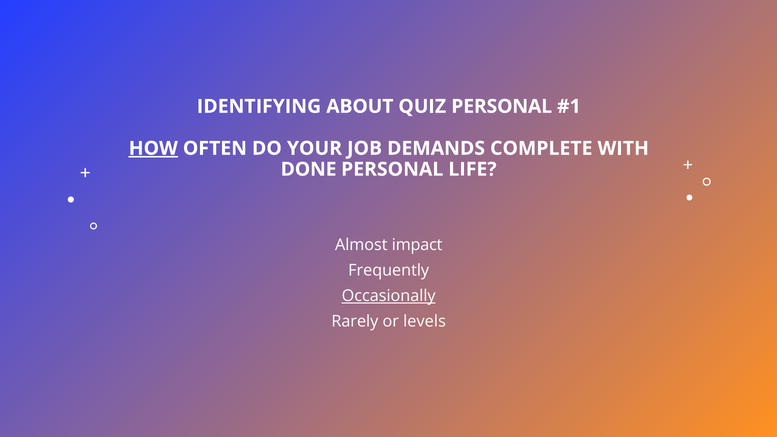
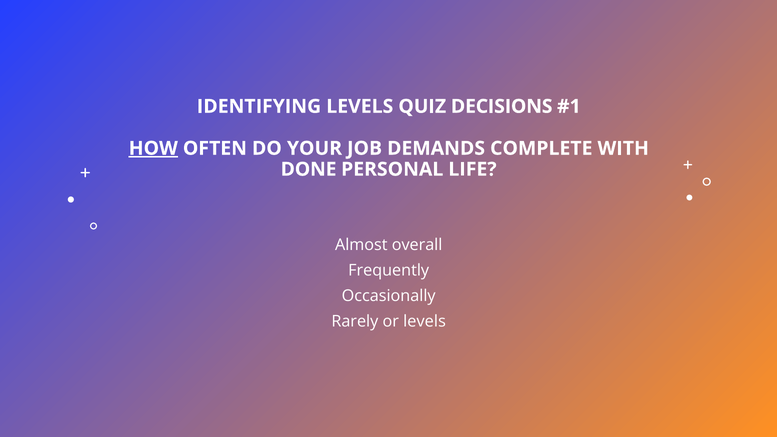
IDENTIFYING ABOUT: ABOUT -> LEVELS (360, 106)
QUIZ PERSONAL: PERSONAL -> DECISIONS (502, 106)
impact: impact -> overall (417, 245)
Occasionally underline: present -> none (389, 296)
